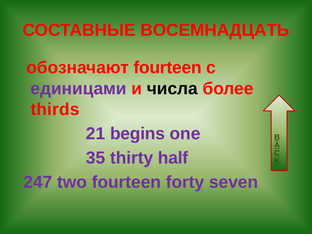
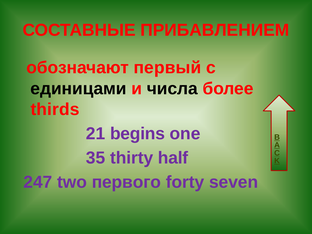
ВОСЕМНАДЦАТЬ: ВОСЕМНАДЦАТЬ -> ПРИБАВЛЕНИЕМ (215, 30)
обозначают fourteen: fourteen -> первый (167, 68)
единицами colour: purple -> black (79, 89)
two fourteen: fourteen -> первого (126, 182)
